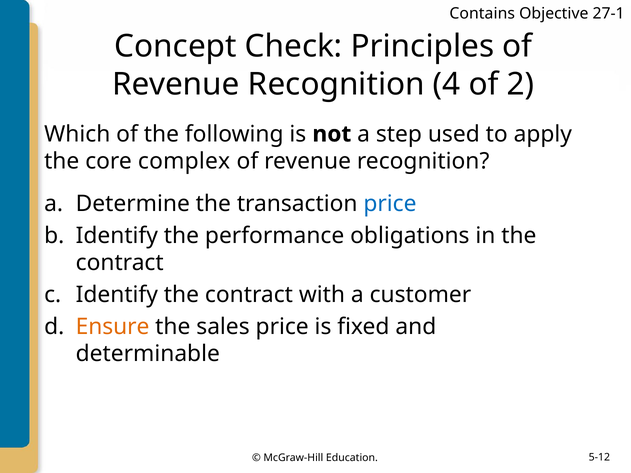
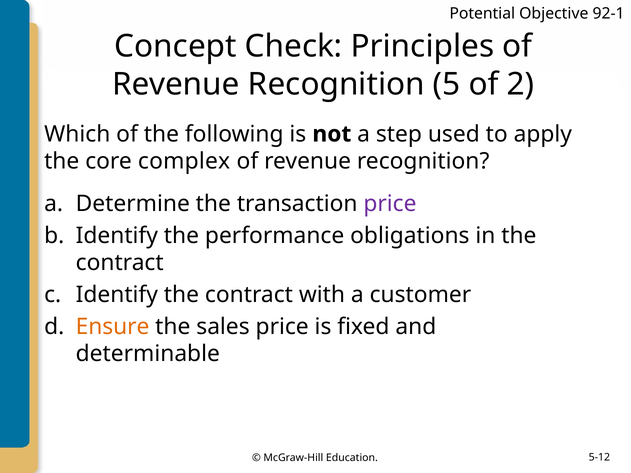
Contains: Contains -> Potential (482, 14)
27-1: 27-1 -> 92-1 (609, 14)
4: 4 -> 5 (447, 84)
price colour: blue -> purple (390, 204)
